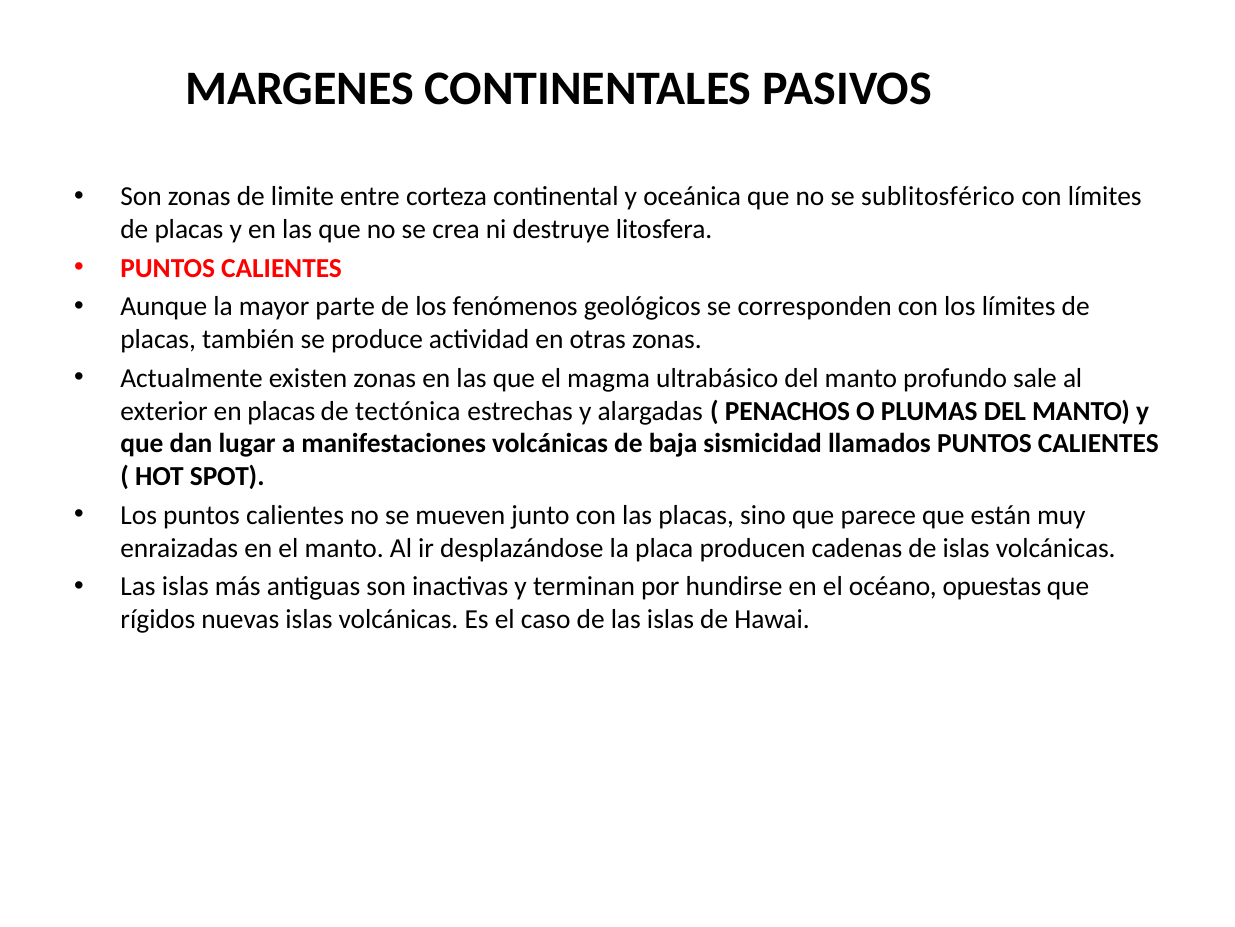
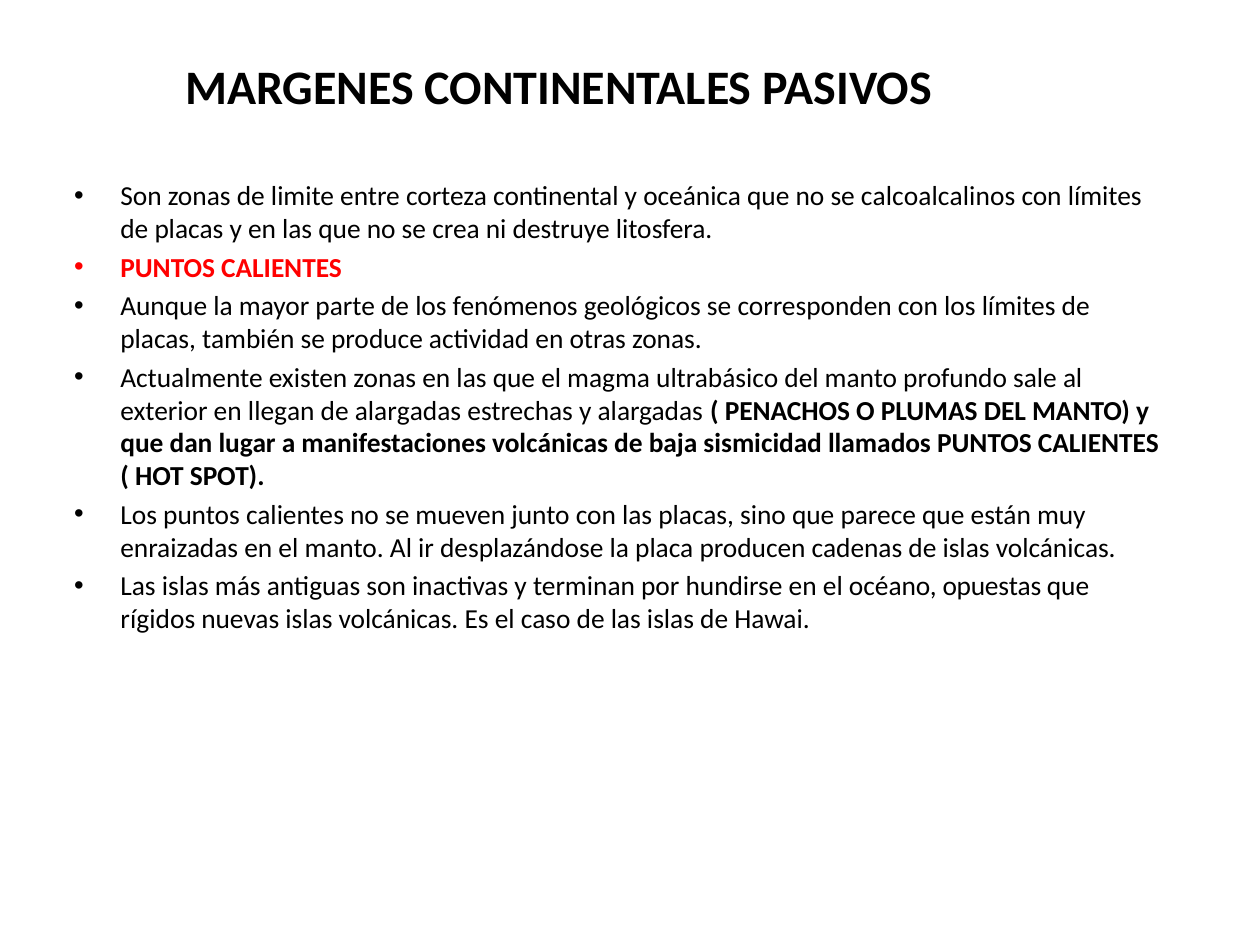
sublitosférico: sublitosférico -> calcoalcalinos (938, 197)
en placas: placas -> llegan (281, 411)
de tectónica: tectónica -> alargadas (408, 411)
